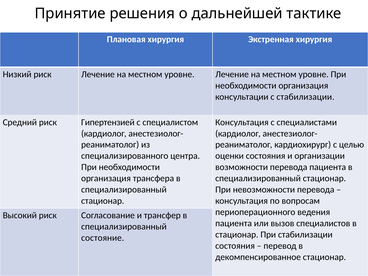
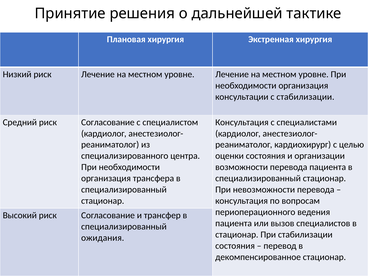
Средний риск Гипертензией: Гипертензией -> Согласование (108, 122)
состояние: состояние -> ожидания (103, 238)
